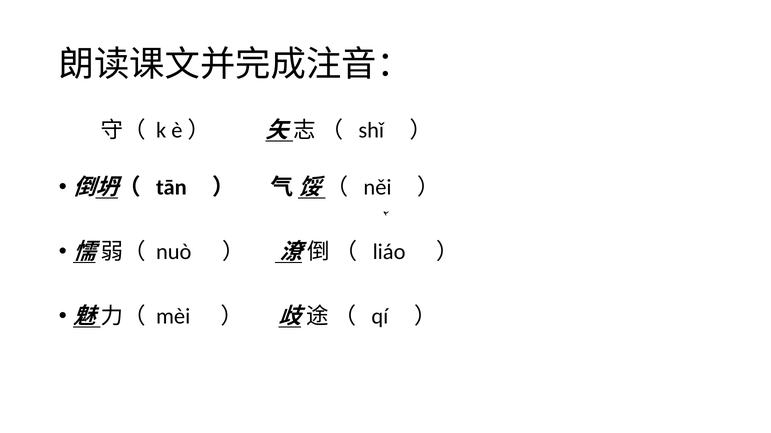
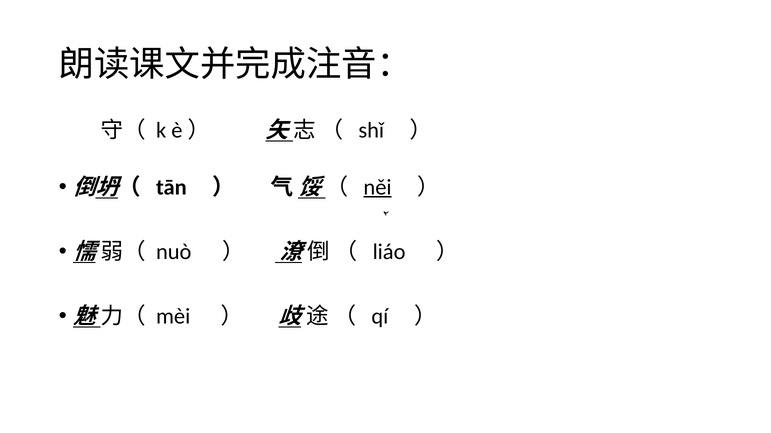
něi underline: none -> present (378, 187)
